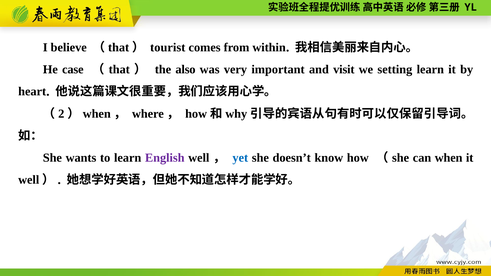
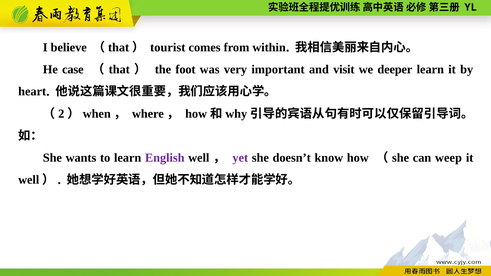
also: also -> foot (186, 70)
setting: setting -> deeper (395, 70)
yet colour: blue -> purple (240, 158)
can when: when -> weep (448, 158)
